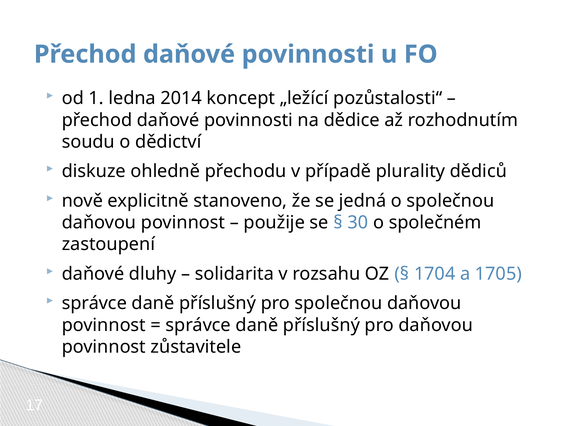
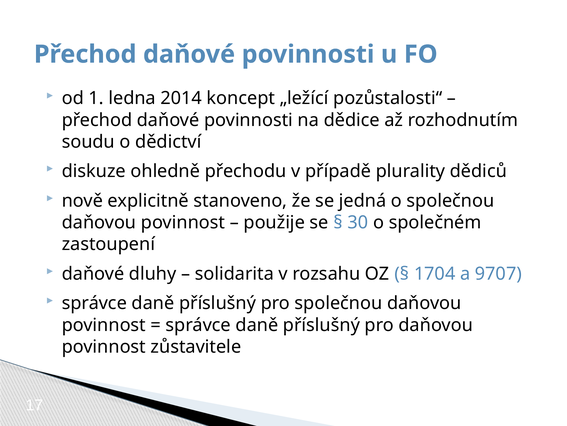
1705: 1705 -> 9707 (498, 273)
